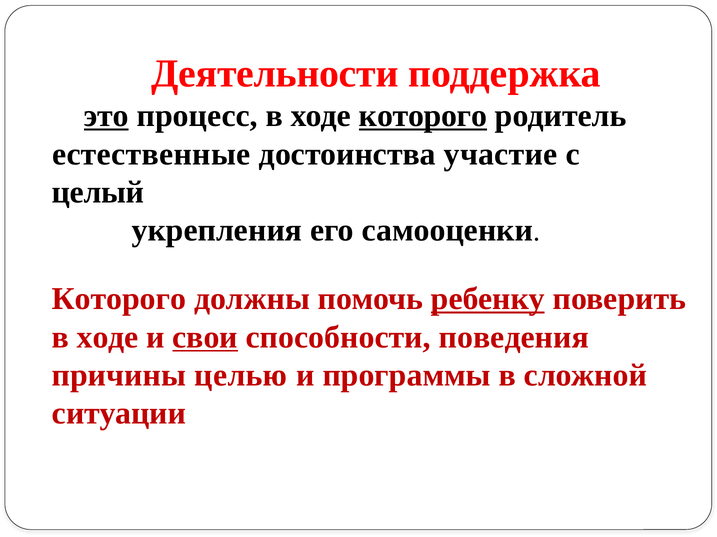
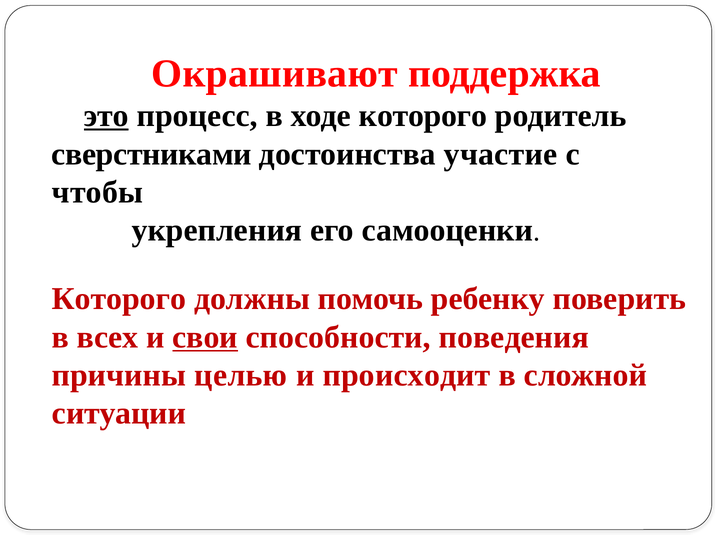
Деятельности: Деятельности -> Окрашивают (275, 74)
которого underline: present -> none (423, 116)
естественные: естественные -> сверстниками (152, 154)
целый: целый -> чтобы (98, 193)
ребенку underline: present -> none (488, 299)
ходе: ходе -> всех (108, 338)
программы: программы -> происходит (407, 376)
